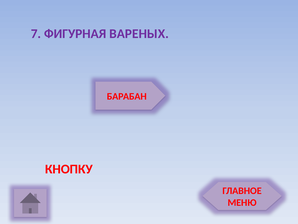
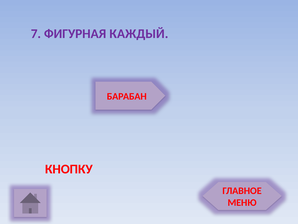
ВАРЕНЫХ: ВАРЕНЫХ -> КАЖДЫЙ (139, 34)
